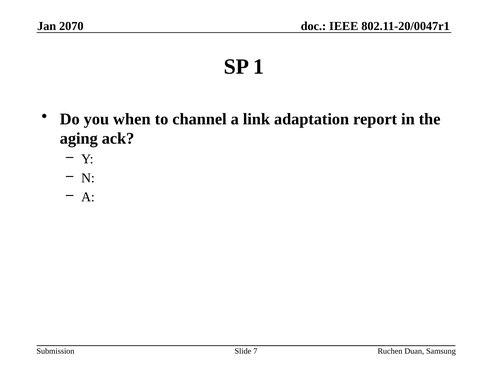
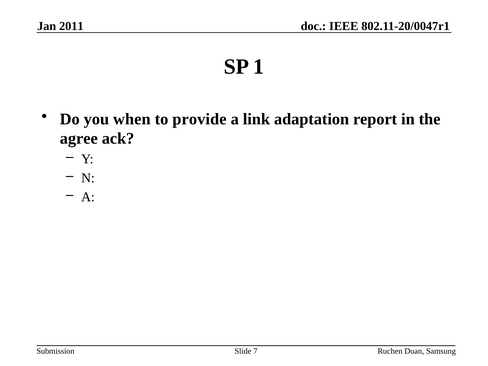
2070: 2070 -> 2011 (71, 26)
channel: channel -> provide (199, 119)
aging: aging -> agree (79, 139)
